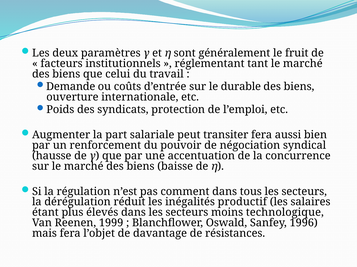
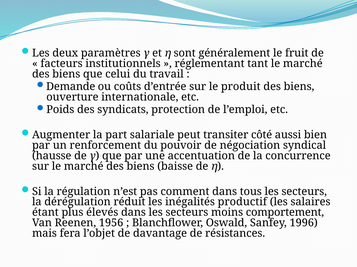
durable: durable -> produit (241, 87)
transiter fera: fera -> côté (262, 135)
technologique: technologique -> comportement (285, 213)
1999: 1999 -> 1956 (111, 223)
